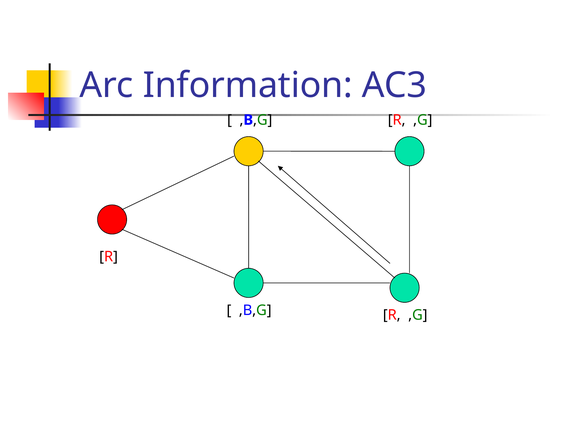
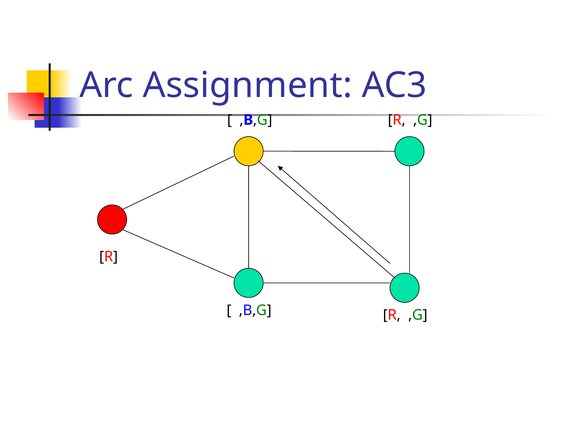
Information: Information -> Assignment (248, 85)
